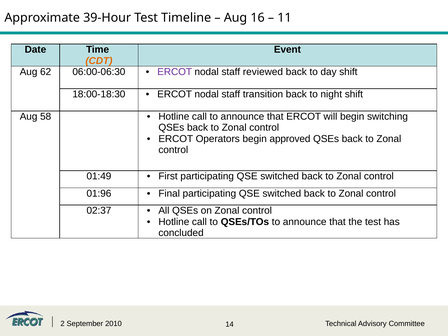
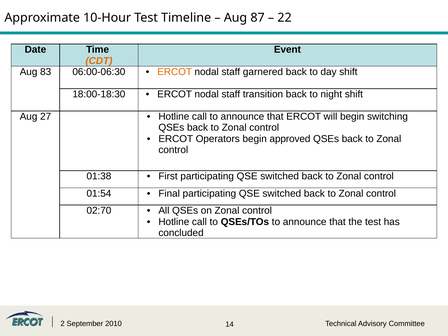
39-Hour: 39-Hour -> 10-Hour (107, 18)
16: 16 -> 87 (258, 18)
11: 11 -> 22 (285, 18)
62: 62 -> 83 (46, 72)
ERCOT colour: purple -> orange (175, 72)
reviewed: reviewed -> garnered (263, 72)
58: 58 -> 27 (46, 117)
01:49: 01:49 -> 01:38 (99, 176)
01:96: 01:96 -> 01:54 (99, 194)
02:37: 02:37 -> 02:70 (99, 211)
